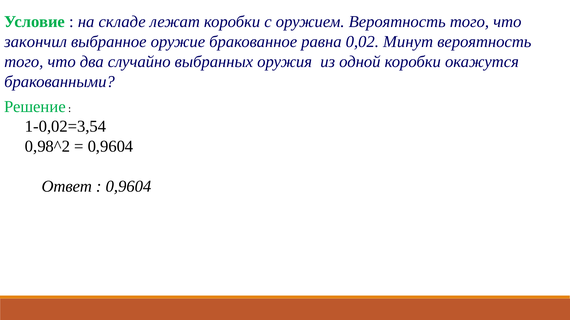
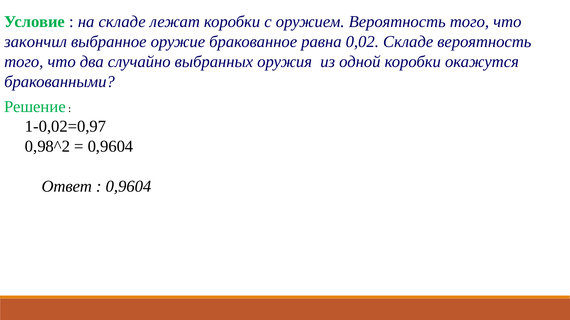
0,02 Минут: Минут -> Складе (408, 42)
1-0,02=3,54: 1-0,02=3,54 -> 1-0,02=0,97 (66, 127)
